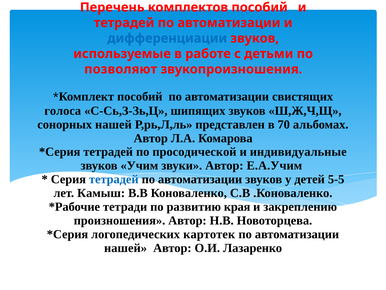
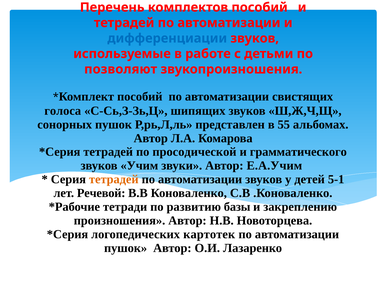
сонорных нашей: нашей -> пушок (114, 124)
70: 70 -> 55 (284, 124)
индивидуальные: индивидуальные -> грамматического (298, 152)
тетрадей colour: blue -> orange (114, 179)
5-5: 5-5 -> 5-1 (336, 179)
Камыш: Камыш -> Речевой (101, 193)
края: края -> базы (237, 206)
нашей: нашей -> пушок (126, 248)
